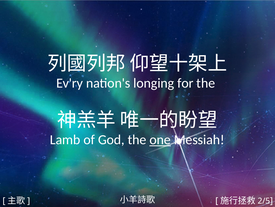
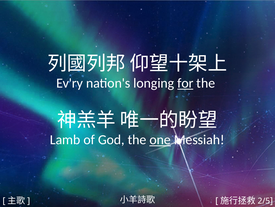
for underline: none -> present (185, 83)
